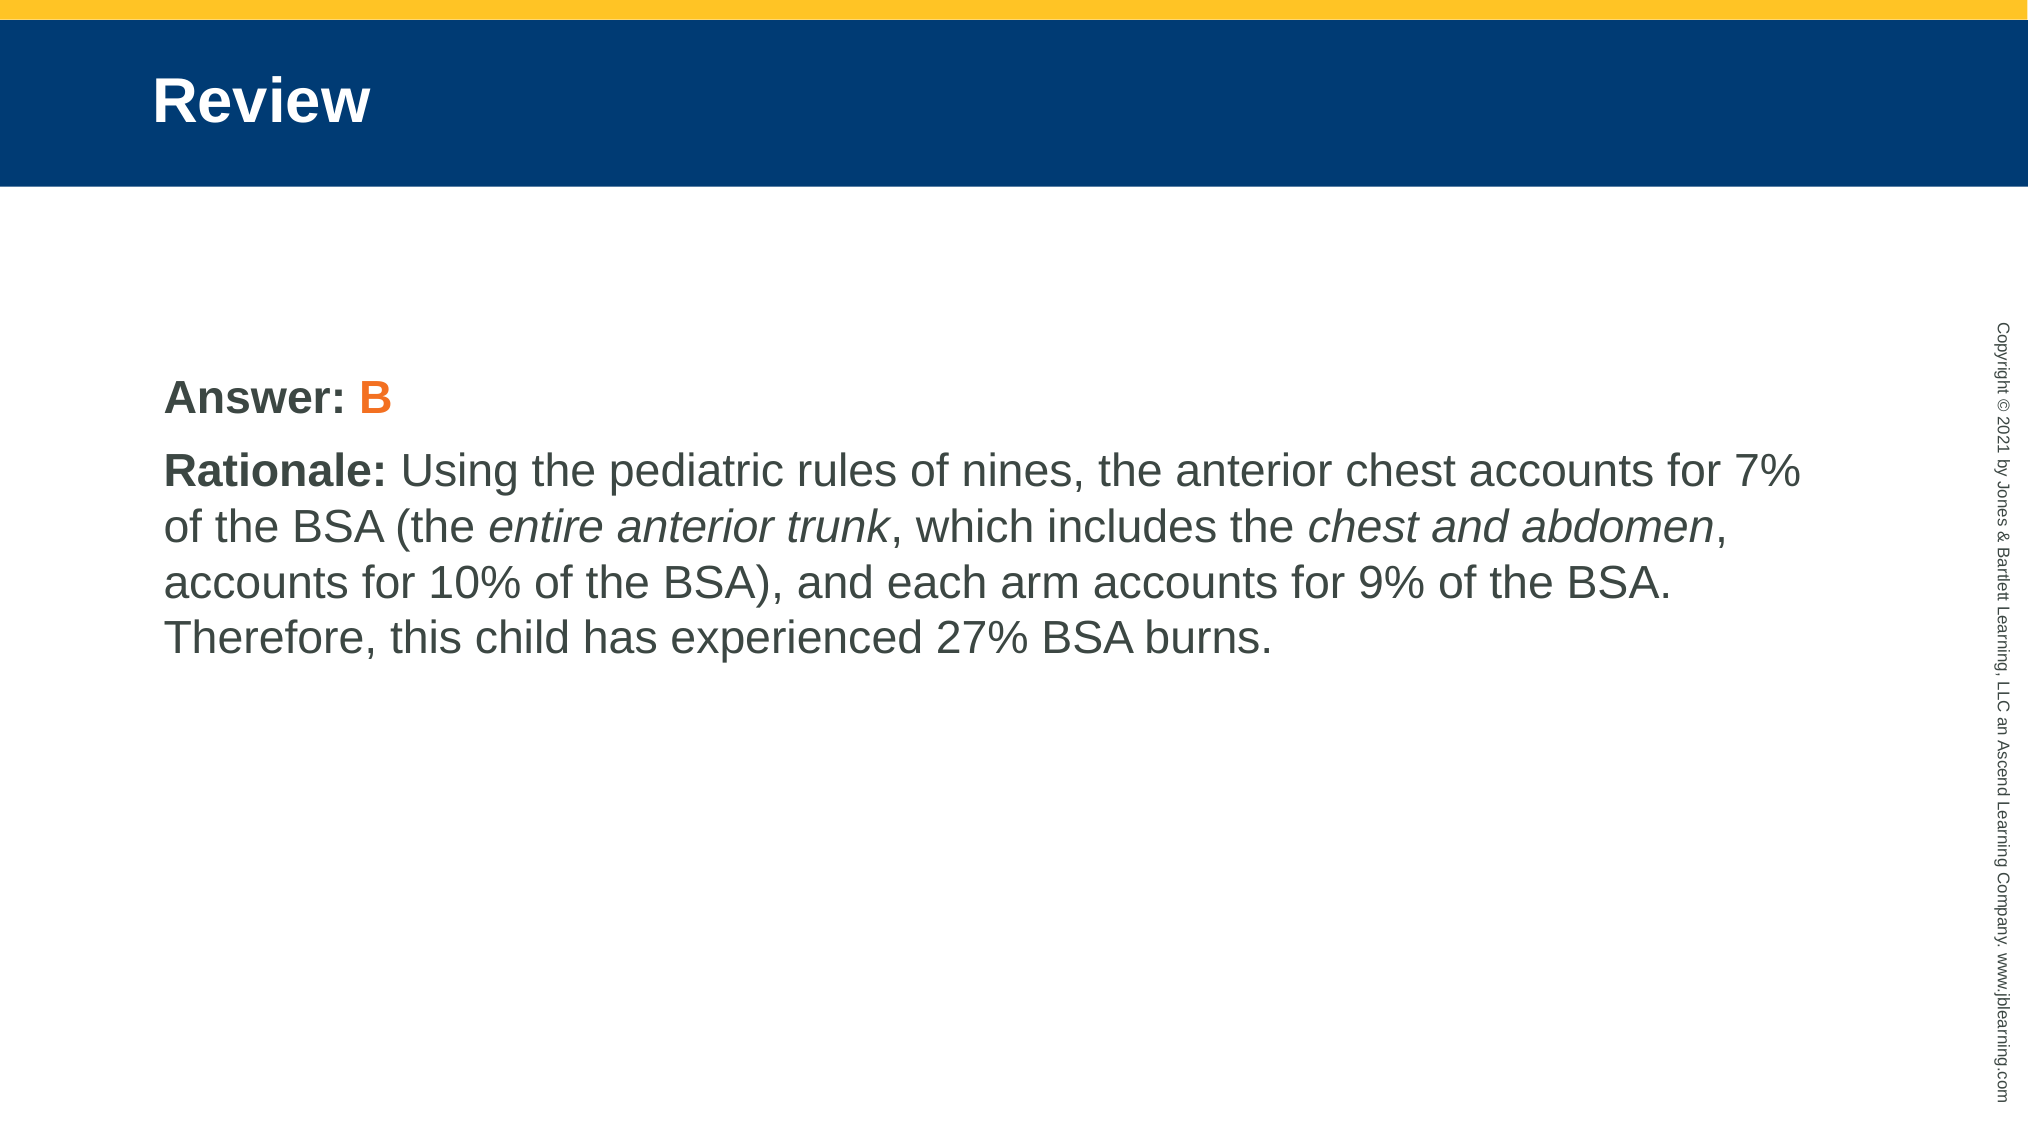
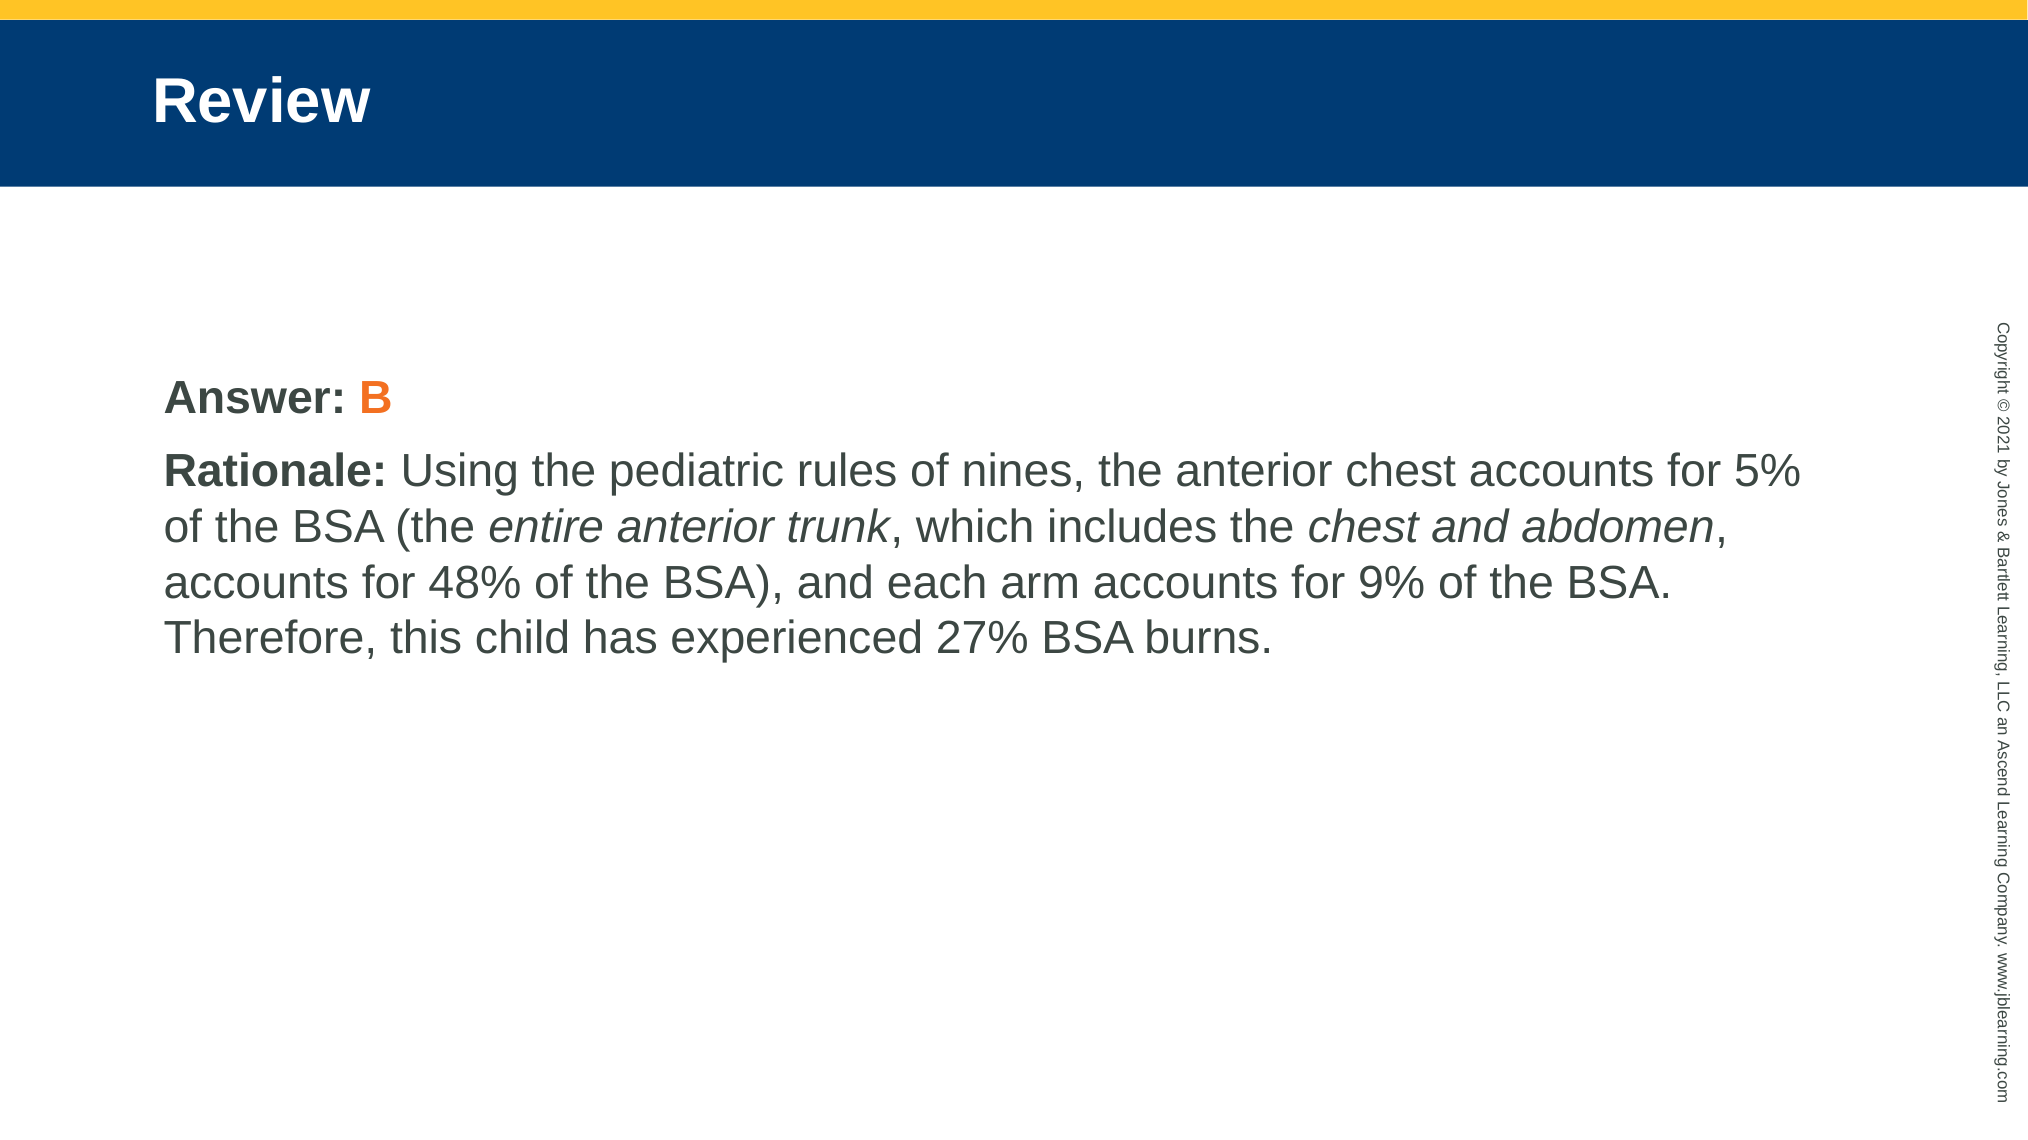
7%: 7% -> 5% (1768, 472)
10%: 10% -> 48% (475, 583)
